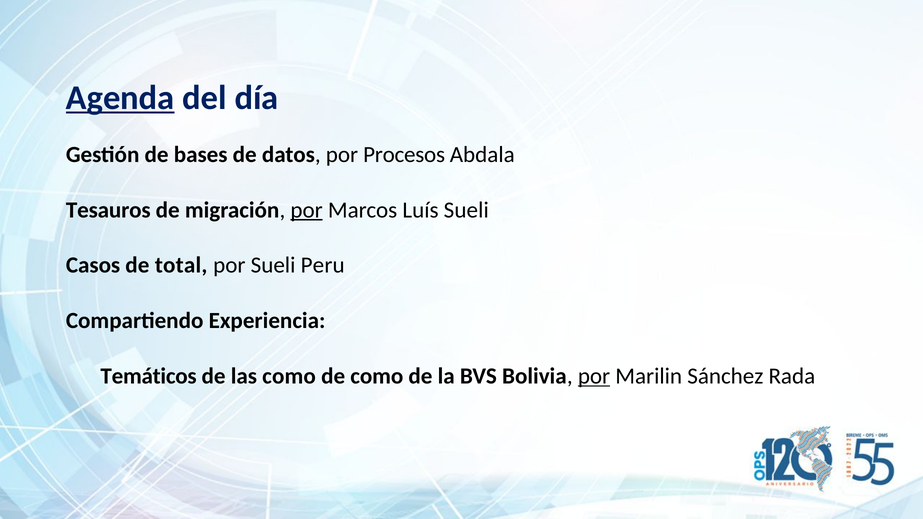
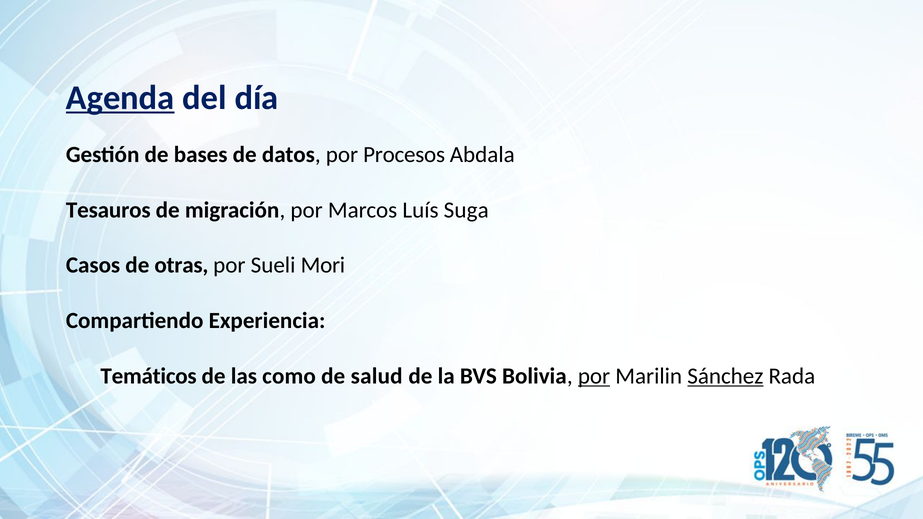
por underline: present -> none (307, 210)
Luís Sueli: Sueli -> Suga (466, 210)
total: total -> otras (181, 265)
Peru: Peru -> Mori (323, 265)
de como: como -> salud (377, 376)
Sánchez underline: none -> present (725, 376)
